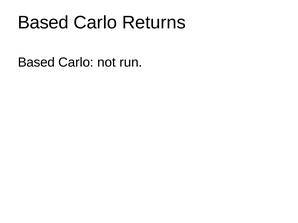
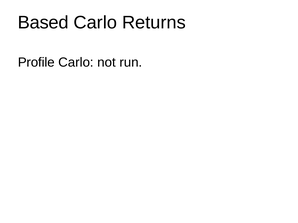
Based: Based -> Profile (36, 62)
